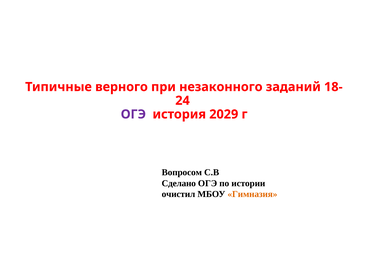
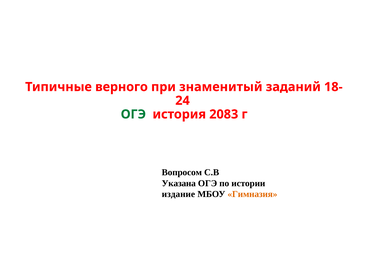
незаконного: незаконного -> знаменитый (221, 87)
ОГЭ colour: purple -> green (133, 114)
2029: 2029 -> 2083 (224, 114)
Сделано: Сделано -> Указана (179, 183)
очистил: очистил -> издание (178, 194)
